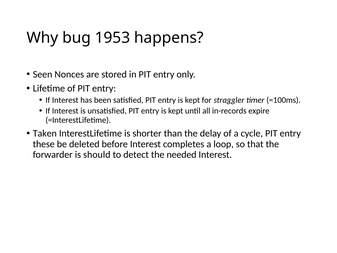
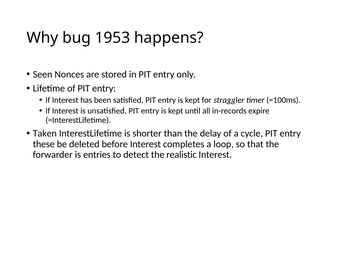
should: should -> entries (97, 155)
needed: needed -> realistic (182, 155)
